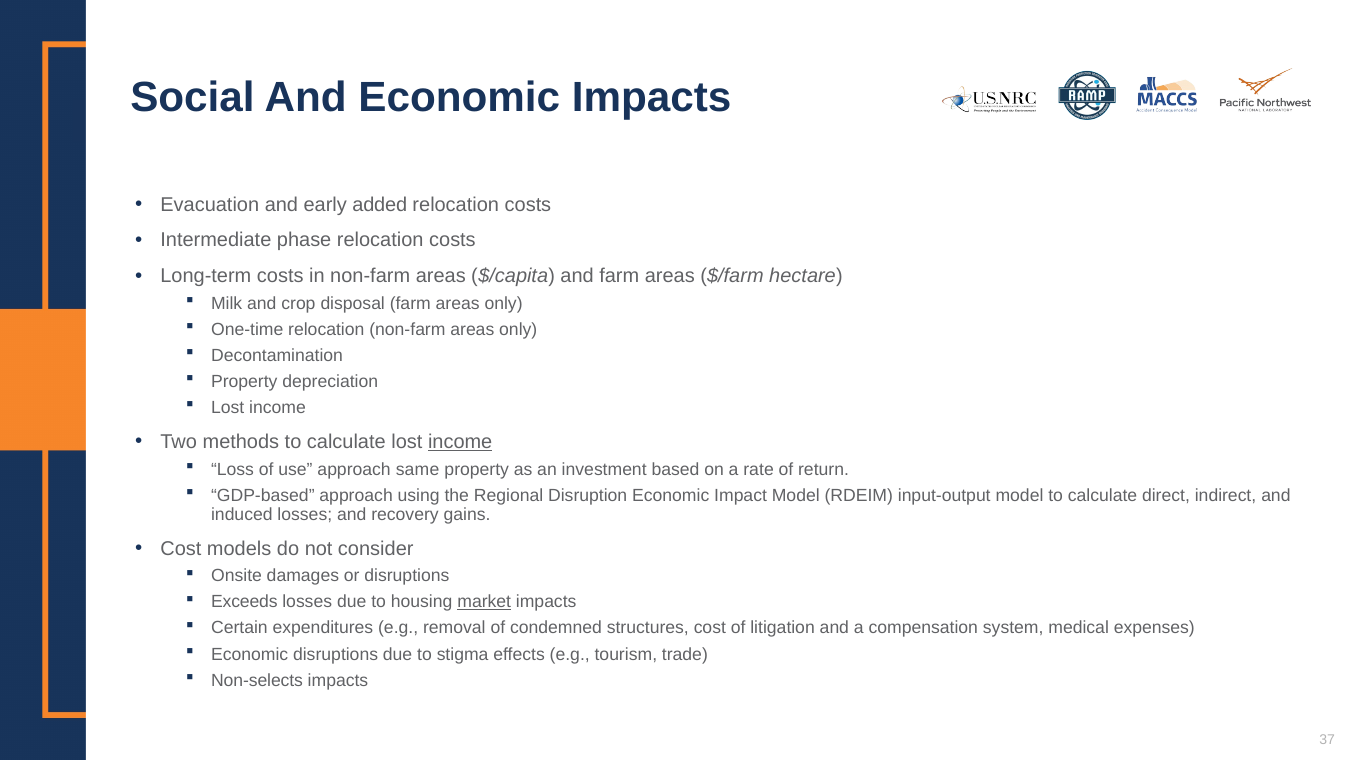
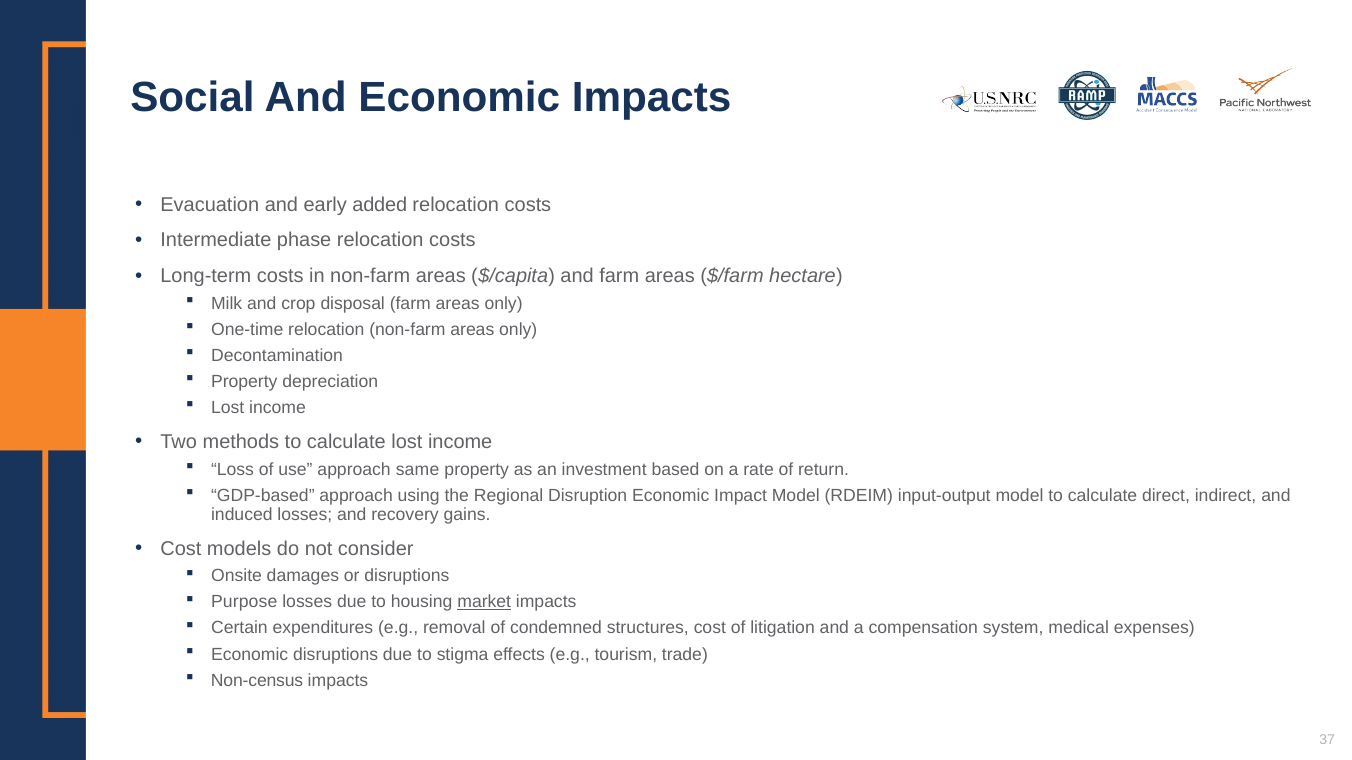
income underline: present -> none (460, 442)
Exceeds: Exceeds -> Purpose (244, 602)
Non-selects: Non-selects -> Non-census (257, 681)
